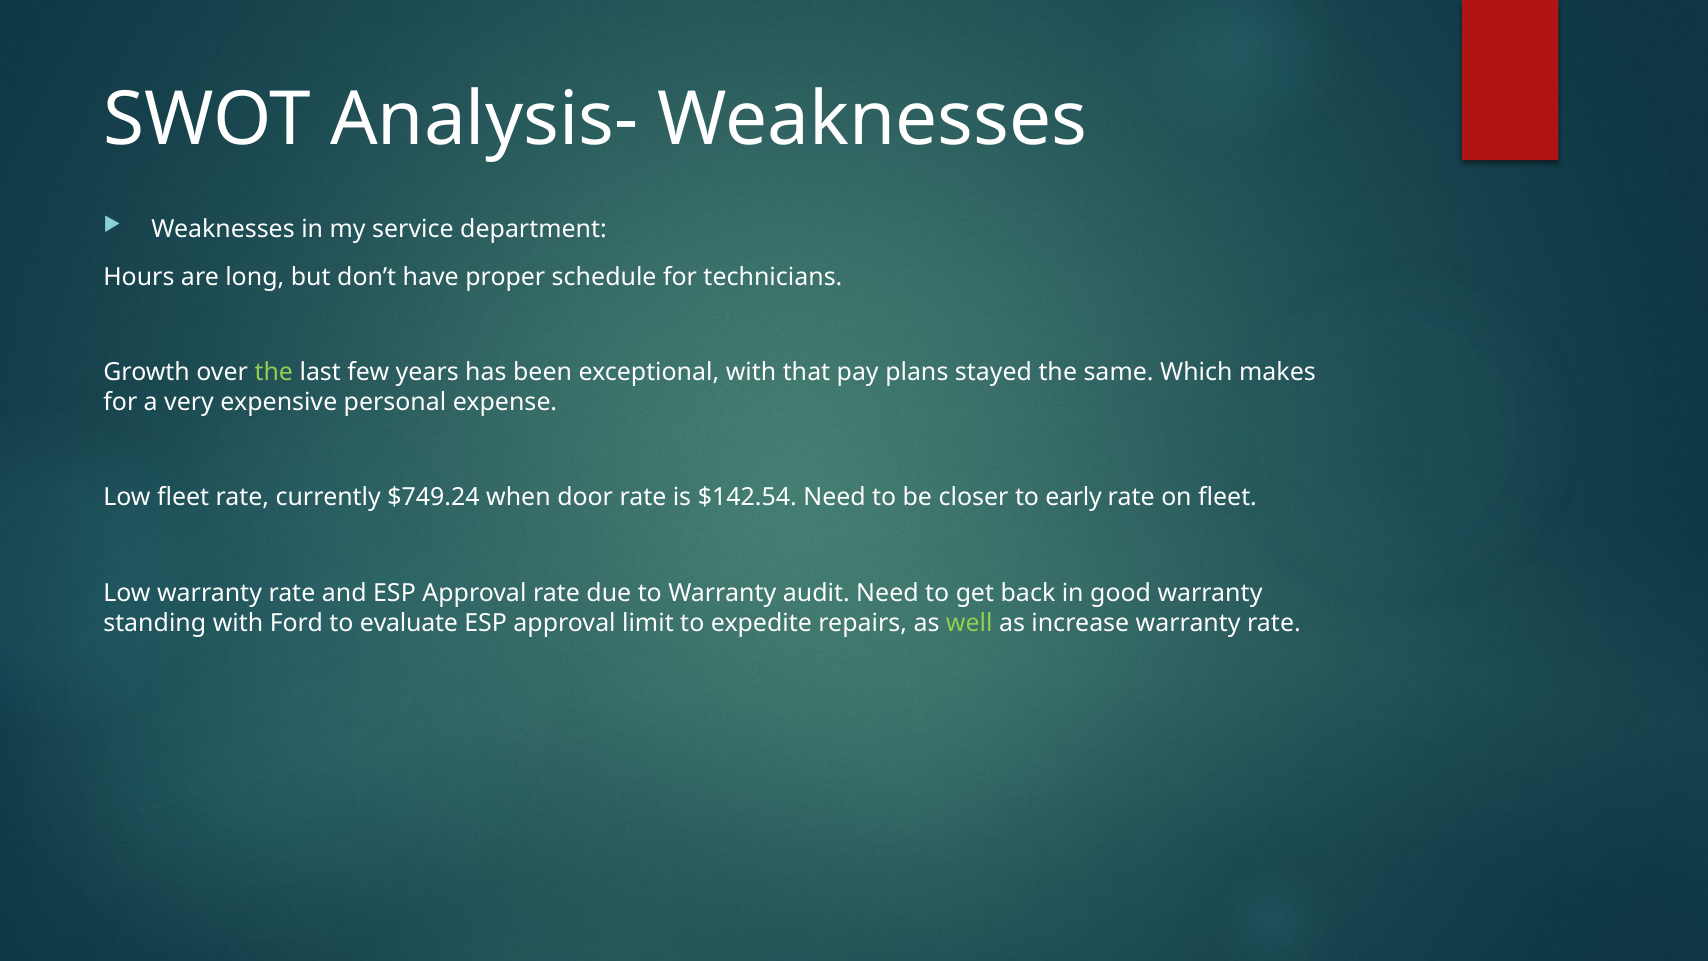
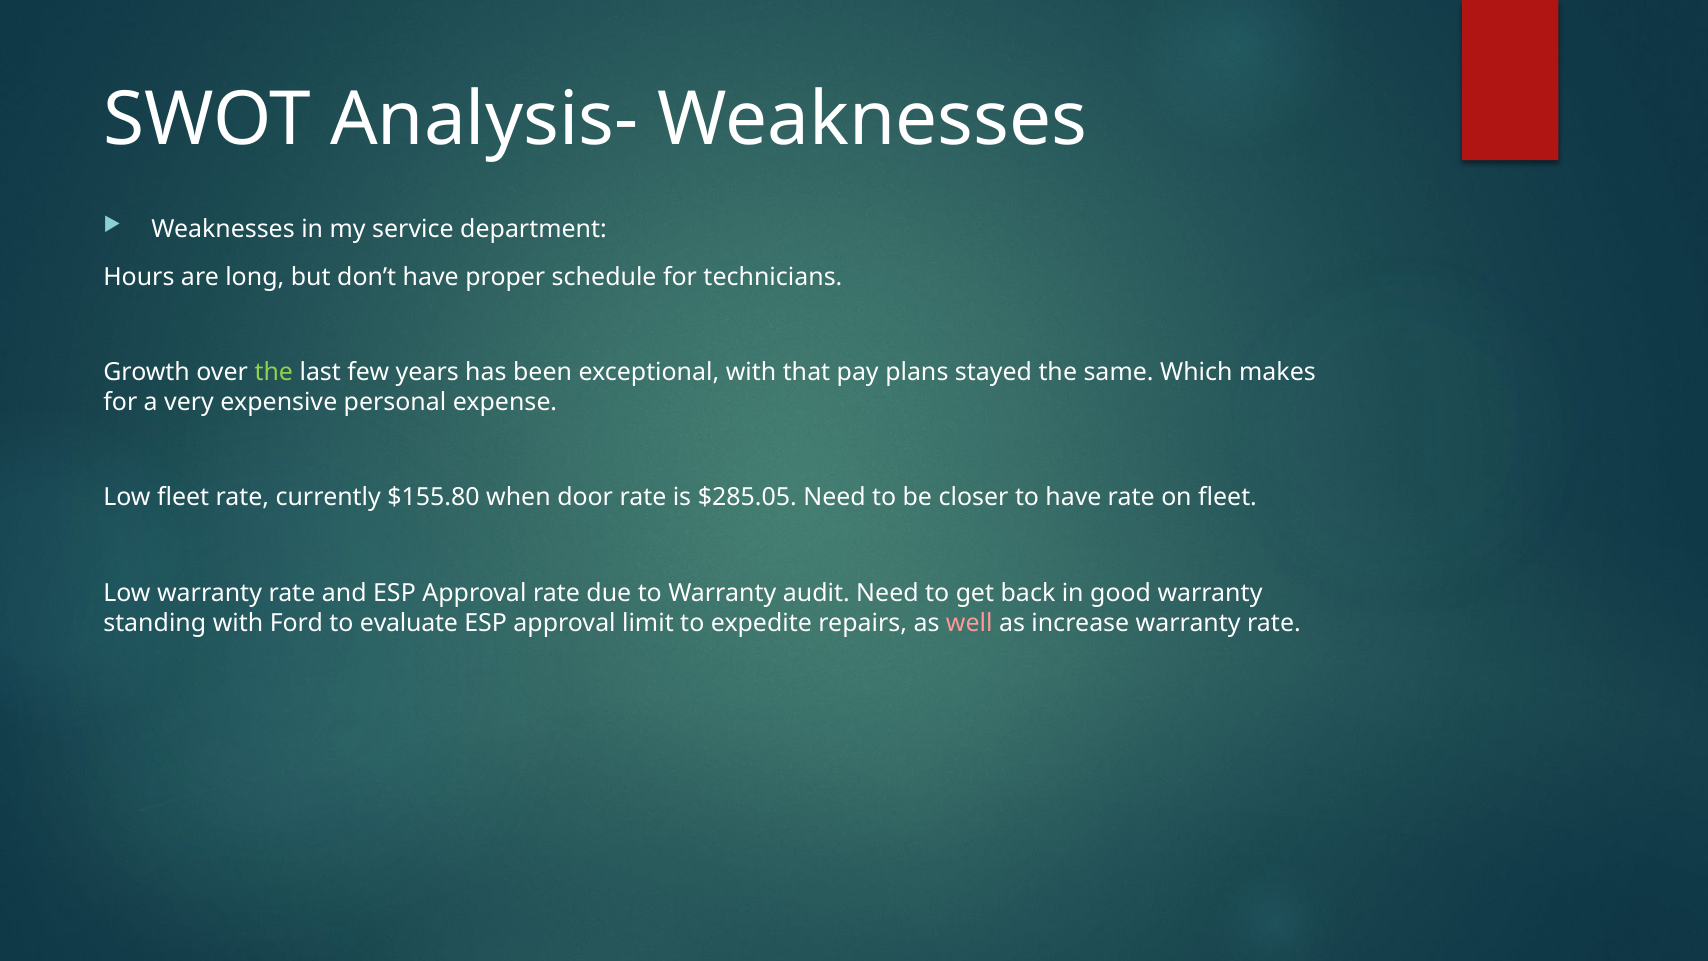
$749.24: $749.24 -> $155.80 (433, 497)
$142.54: $142.54 -> $285.05 (747, 497)
to early: early -> have (1073, 497)
well colour: light green -> pink (969, 623)
